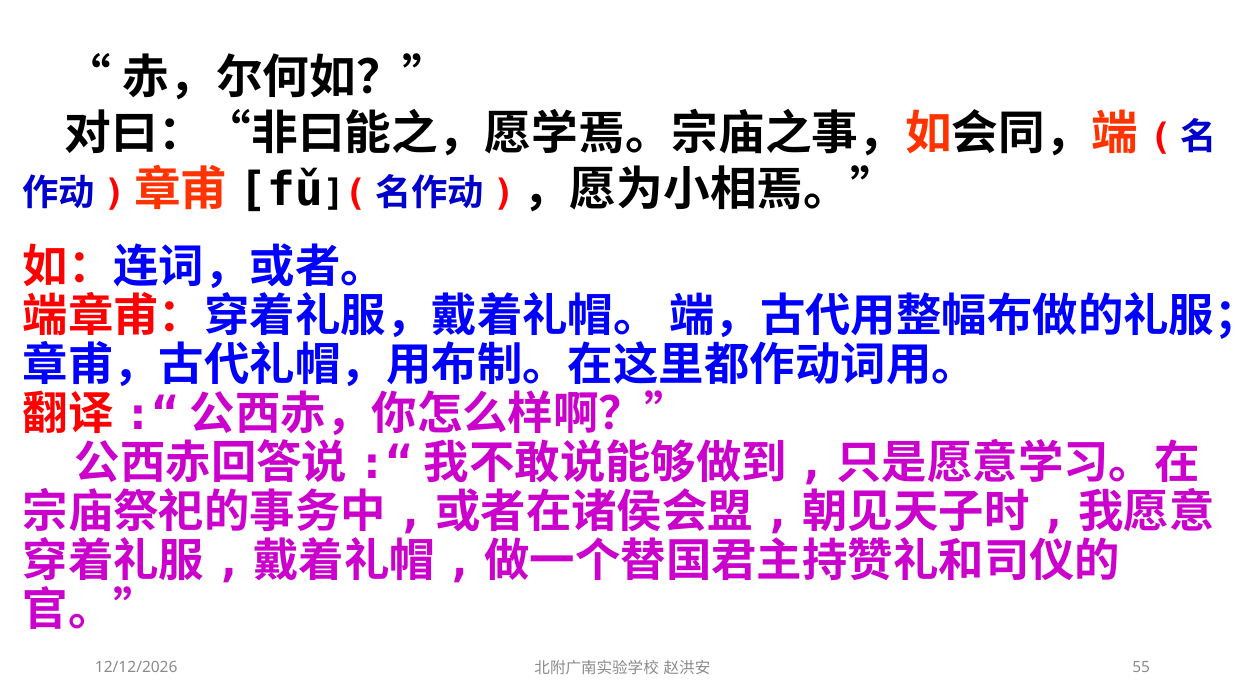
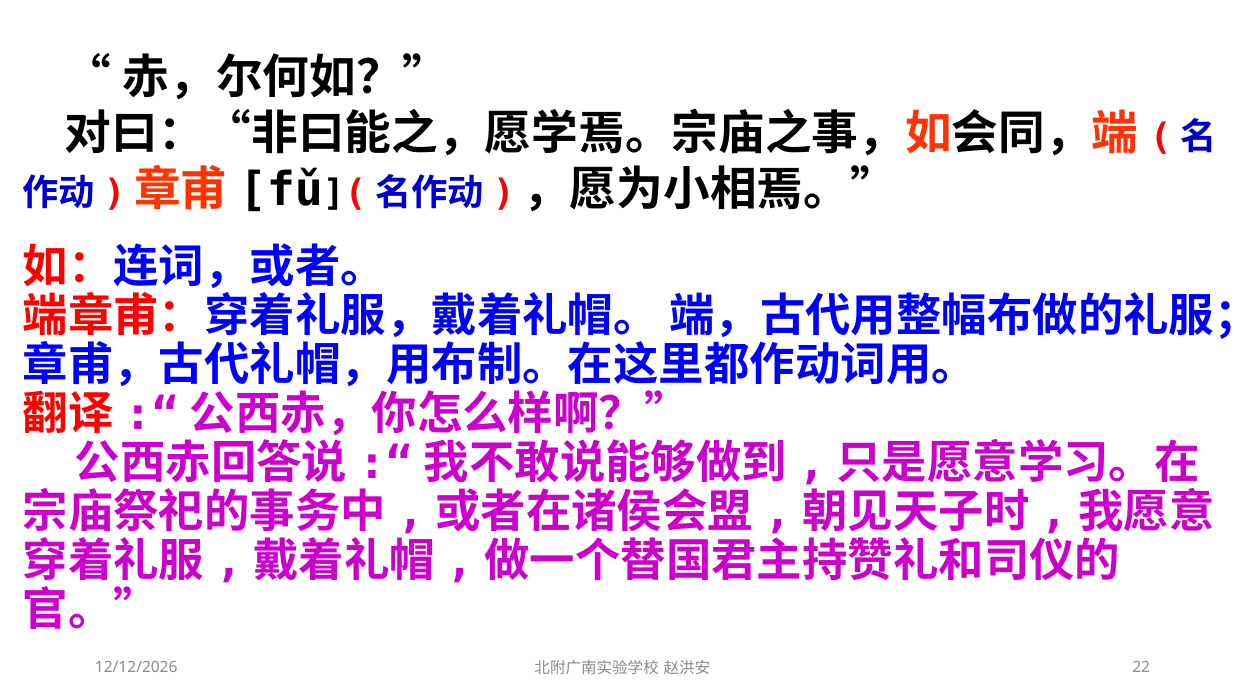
55: 55 -> 22 (1141, 668)
